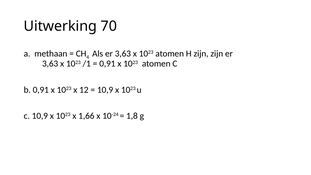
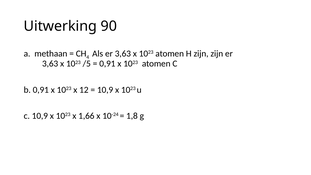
70: 70 -> 90 (109, 26)
/1: /1 -> /5 (87, 64)
